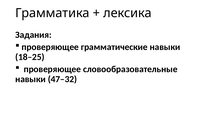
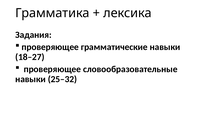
18–25: 18–25 -> 18–27 (30, 57)
47–32: 47–32 -> 25–32 (62, 79)
